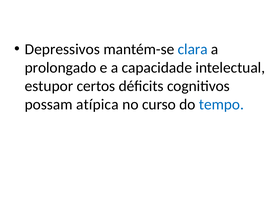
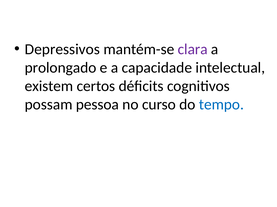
clara colour: blue -> purple (193, 49)
estupor: estupor -> existem (49, 86)
atípica: atípica -> pessoa (97, 105)
